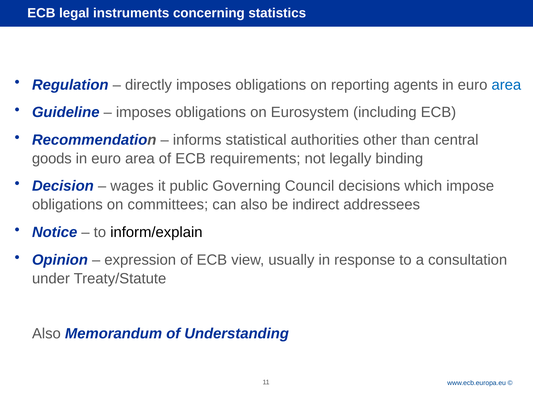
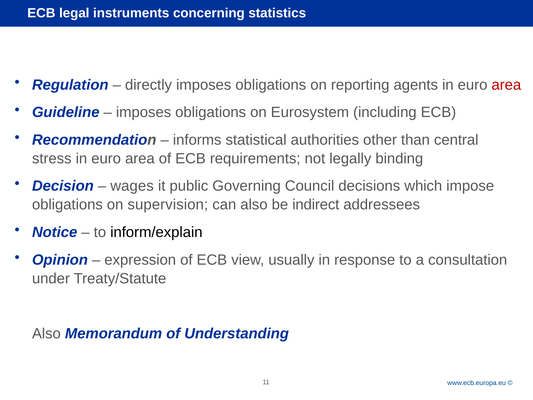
area colour: blue -> red (506, 85)
goods: goods -> stress (52, 158)
committees: committees -> supervision (168, 205)
